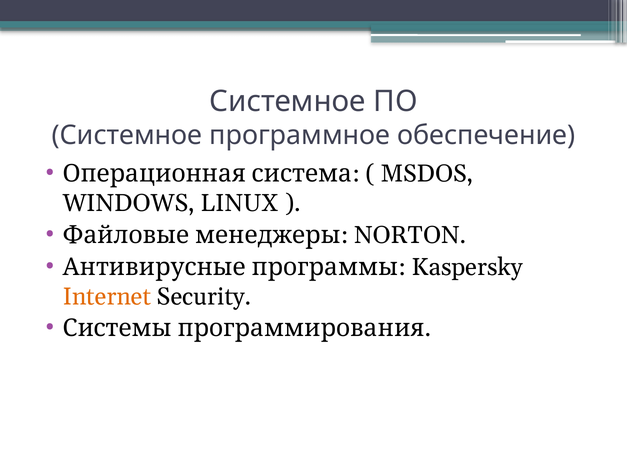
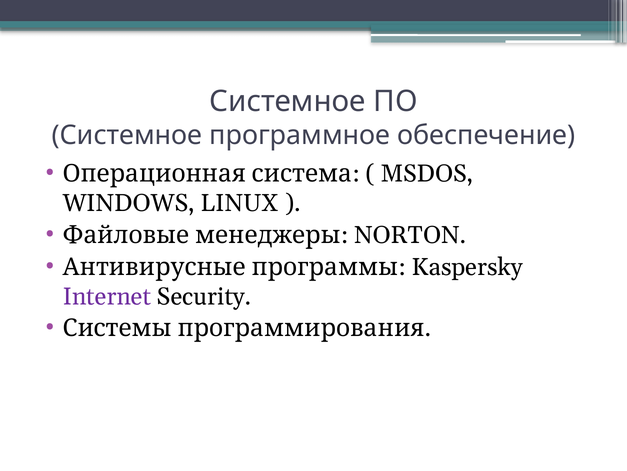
Internet colour: orange -> purple (107, 296)
